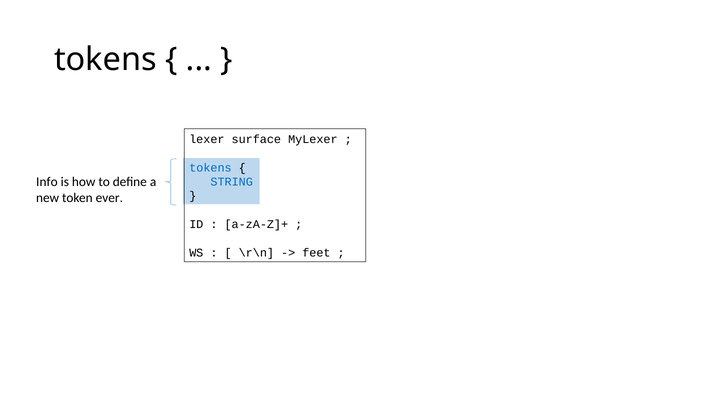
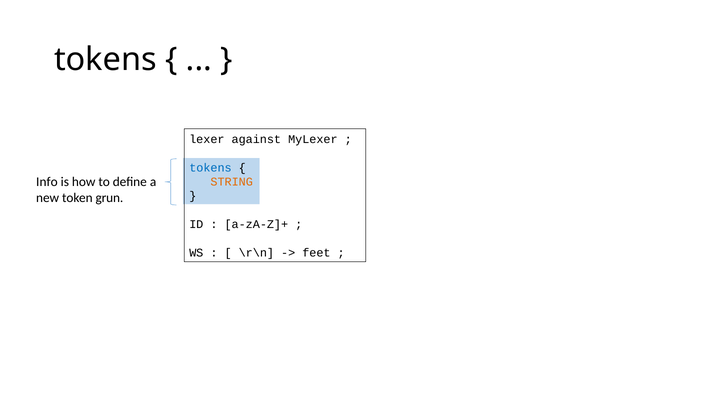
surface: surface -> against (256, 139)
STRING colour: blue -> orange (232, 182)
ever: ever -> grun (109, 198)
